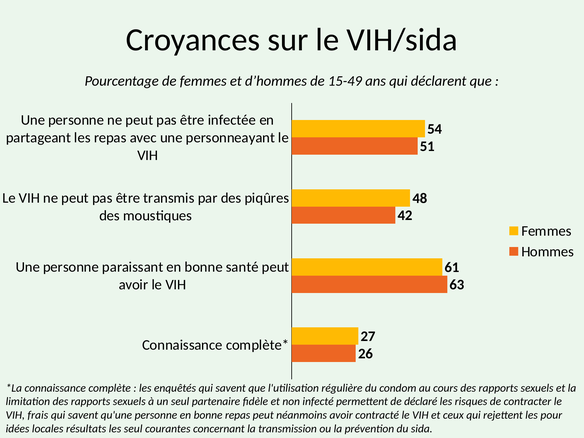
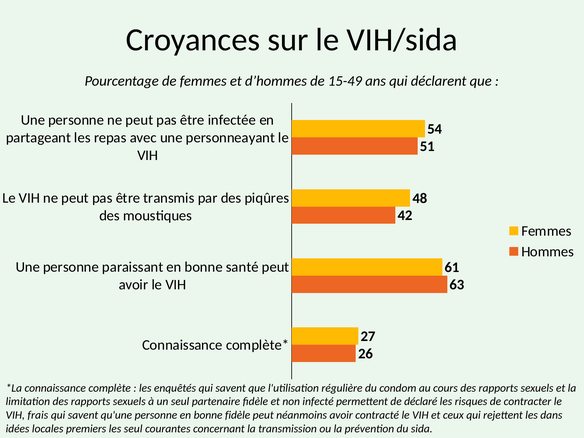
bonne repas: repas -> fidèle (238, 415)
pour: pour -> dans (551, 415)
résultats: résultats -> premiers (86, 429)
